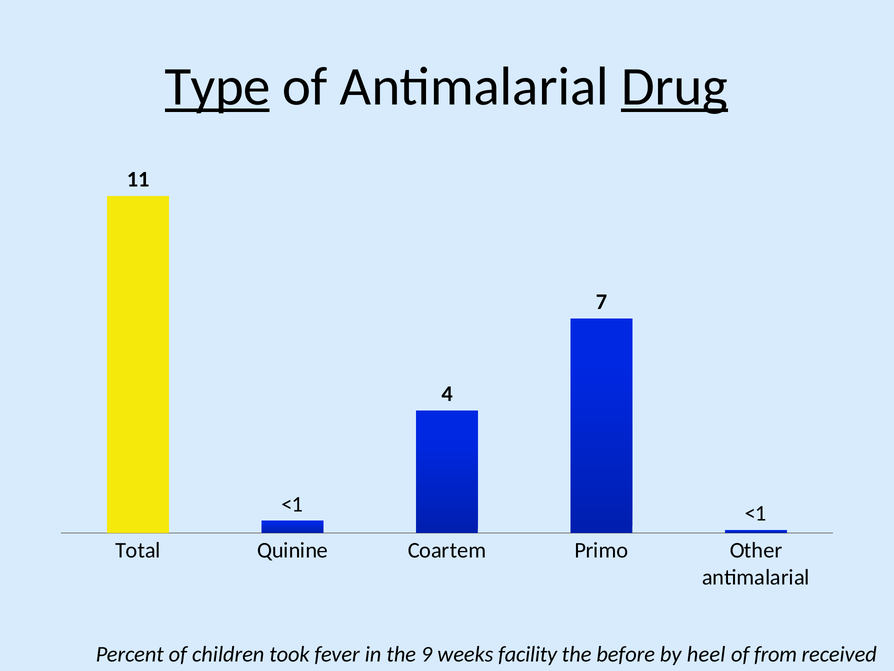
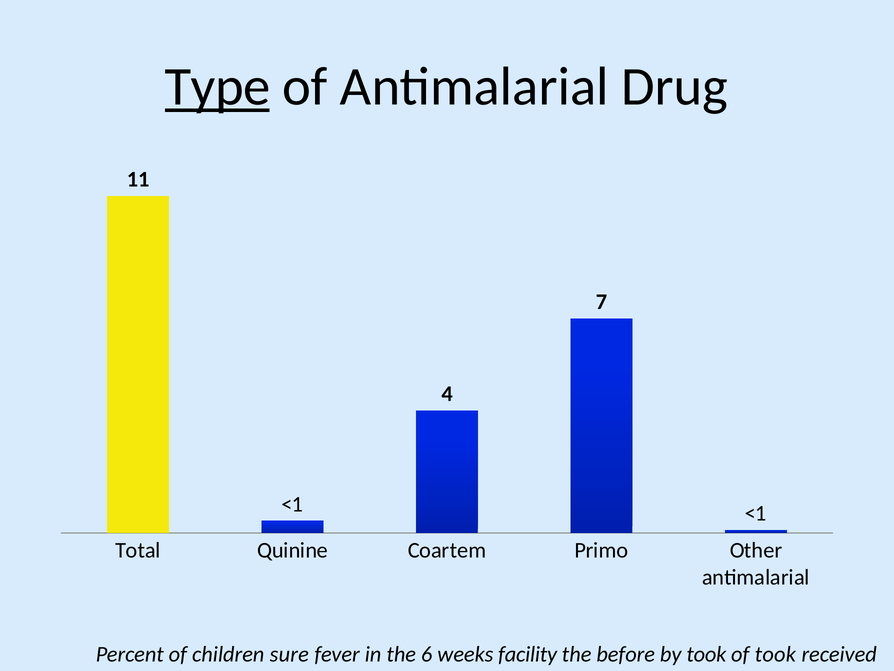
Drug underline: present -> none (675, 87)
took: took -> sure (289, 654)
9: 9 -> 6 (427, 654)
by heel: heel -> took (706, 654)
of from: from -> took (775, 654)
